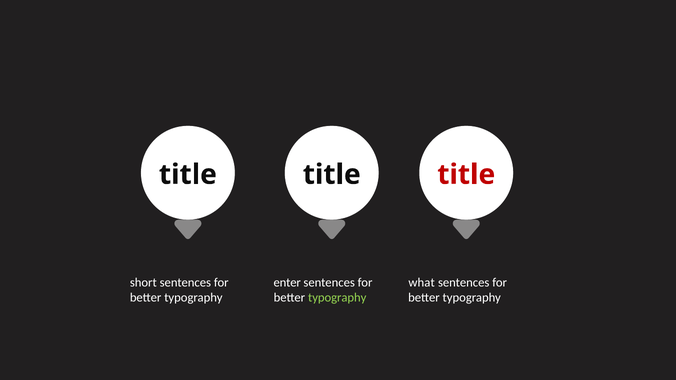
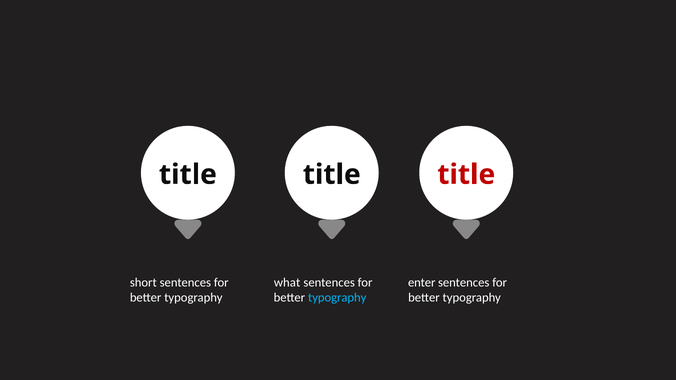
enter: enter -> what (287, 283)
what: what -> enter (422, 283)
typography colour: light green -> light blue (337, 298)
